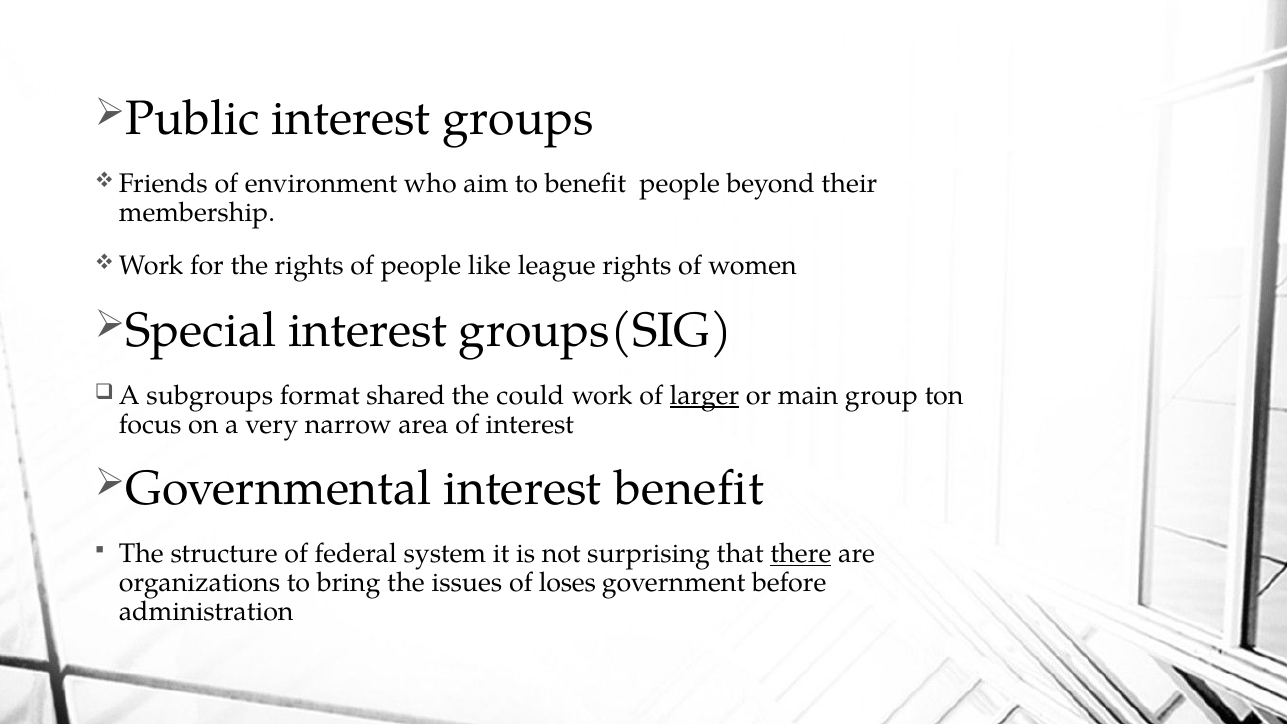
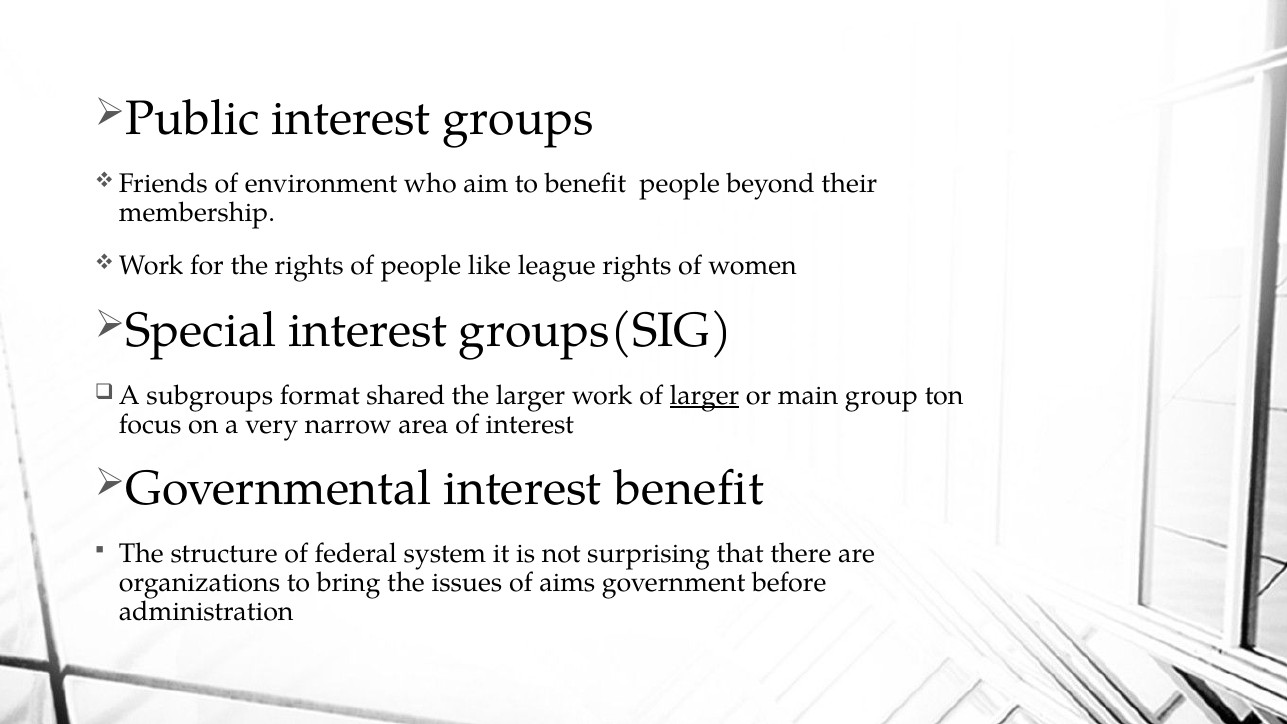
the could: could -> larger (531, 396)
there underline: present -> none (801, 554)
loses: loses -> aims (567, 583)
